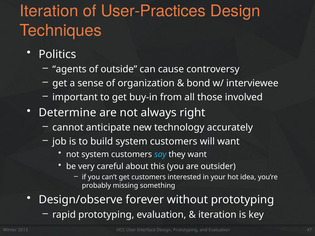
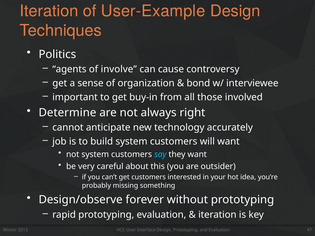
User-Practices: User-Practices -> User-Example (153, 11)
outside: outside -> involve (119, 69)
